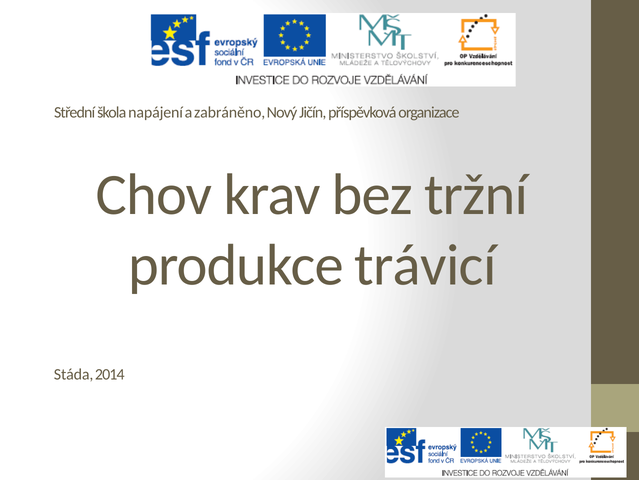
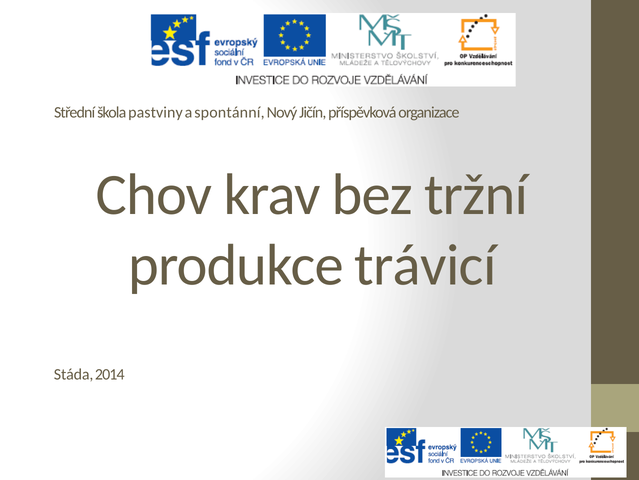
napájení: napájení -> pastviny (155, 112)
zabráněno: zabráněno -> spontánní (229, 112)
